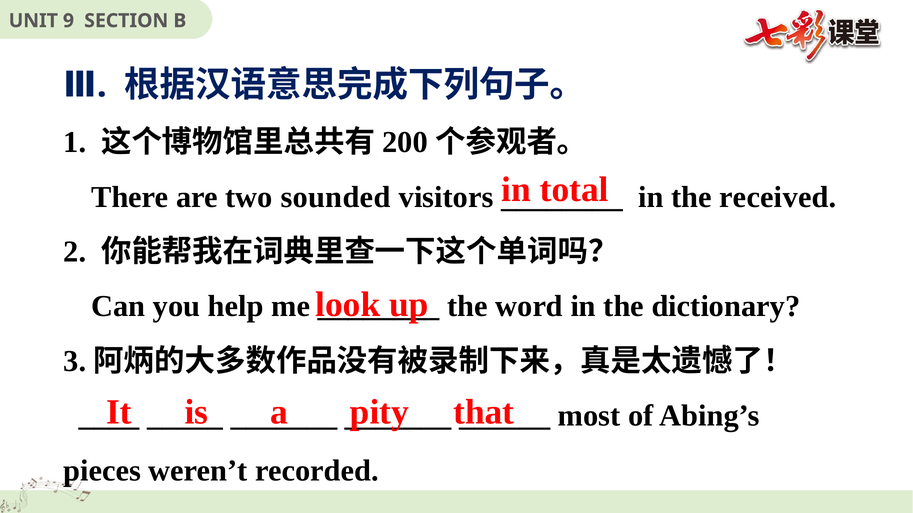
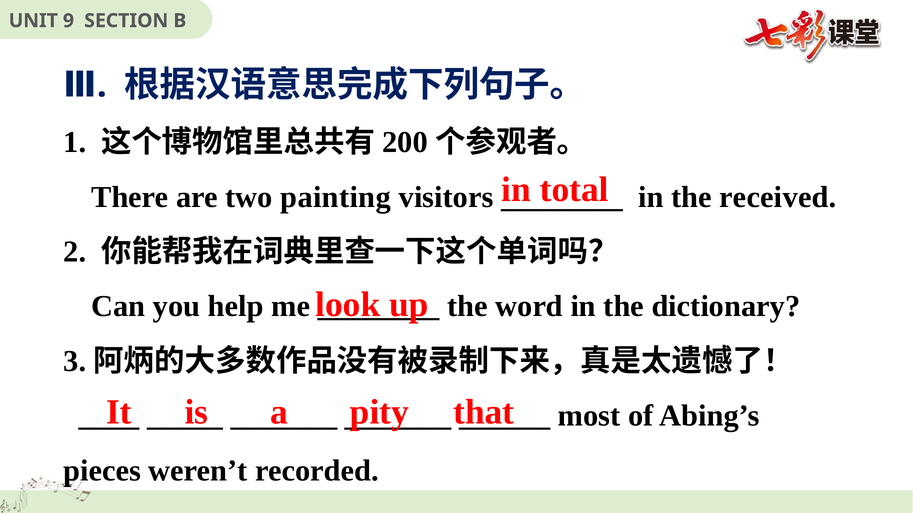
sounded: sounded -> painting (336, 197)
